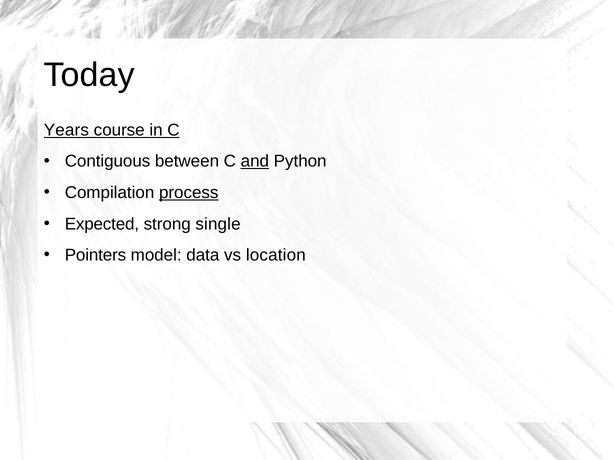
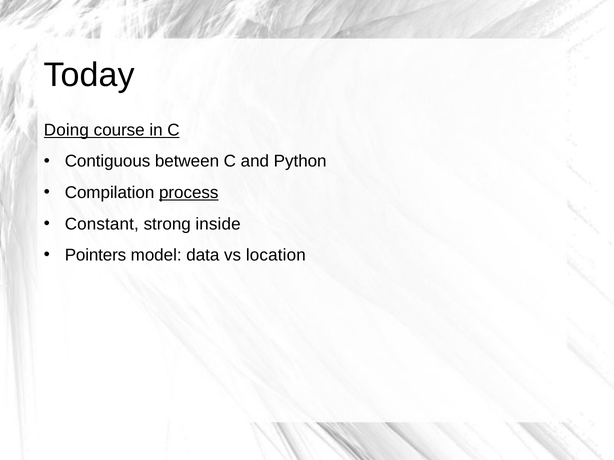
Years: Years -> Doing (66, 130)
and underline: present -> none (255, 161)
Expected: Expected -> Constant (102, 224)
single: single -> inside (218, 224)
